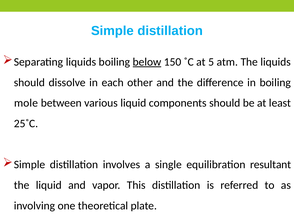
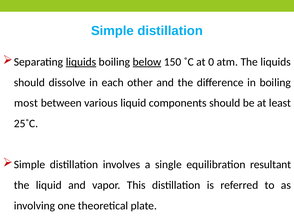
liquids underline: none -> present (81, 62)
5: 5 -> 0 (211, 62)
mole: mole -> most (26, 103)
